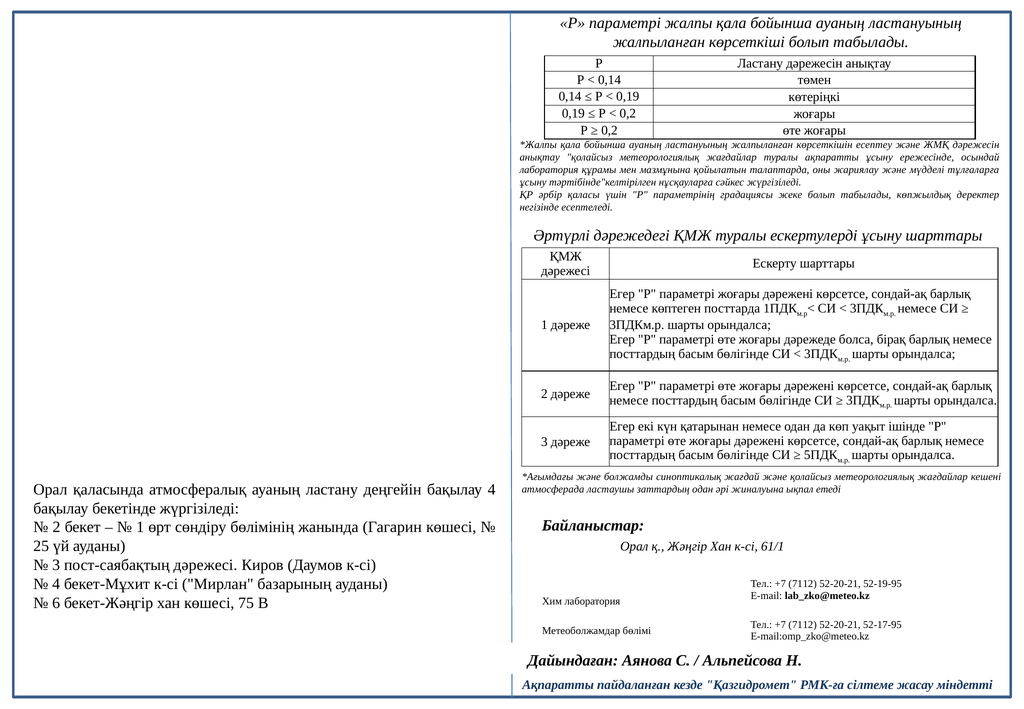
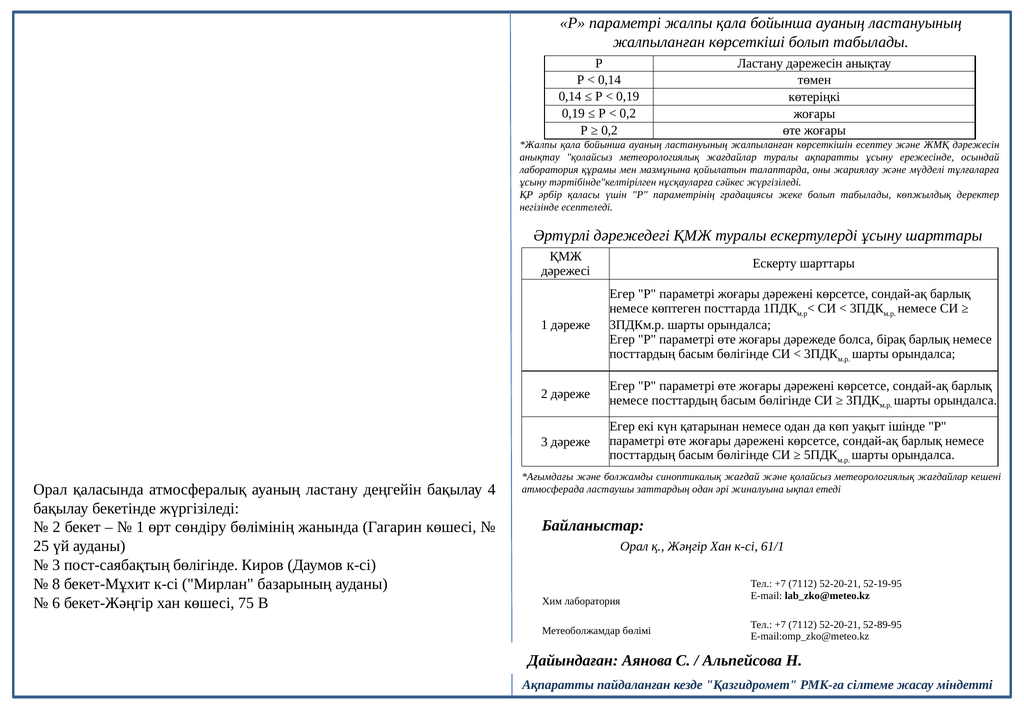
пост-саябақтың дәрежесі: дәрежесі -> бөлігінде (206, 565)
4: 4 -> 8 (56, 584)
52-17-95: 52-17-95 -> 52-89-95 (882, 625)
